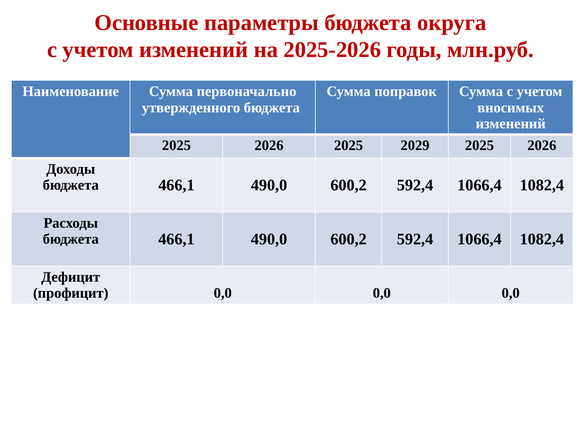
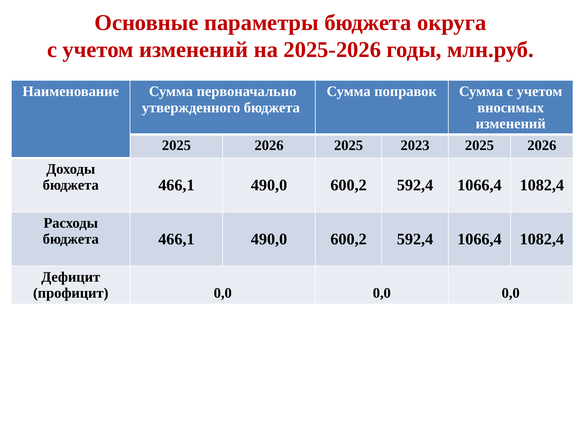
2029: 2029 -> 2023 (415, 146)
